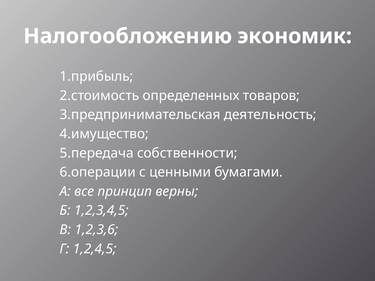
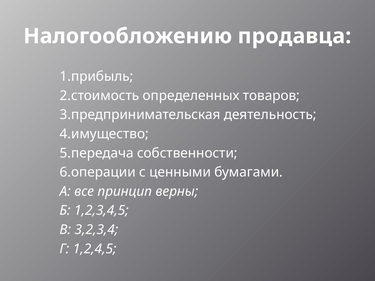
экономик: экономик -> продавца (294, 36)
1,2,3,6: 1,2,3,6 -> 3,2,3,4 (97, 230)
